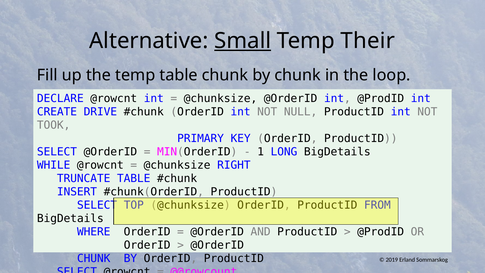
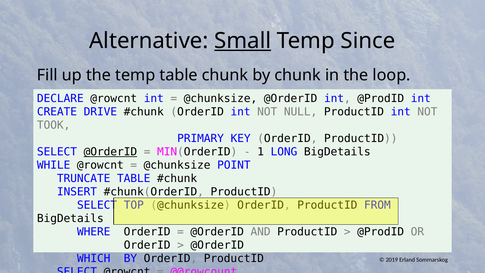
Their: Their -> Since (368, 41)
@OrderID underline: none -> present (110, 152)
RIGHT: RIGHT -> POINT (234, 165)
CHUNK: CHUNK -> WHICH (94, 258)
